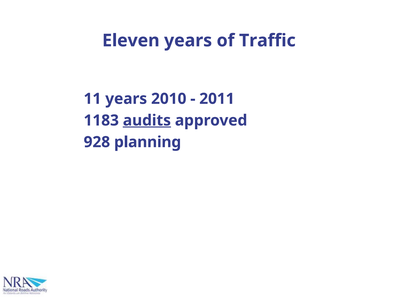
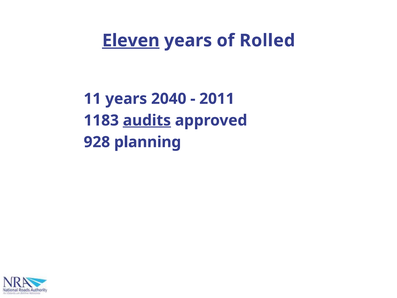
Eleven underline: none -> present (131, 41)
Traffic: Traffic -> Rolled (267, 41)
2010: 2010 -> 2040 (169, 99)
